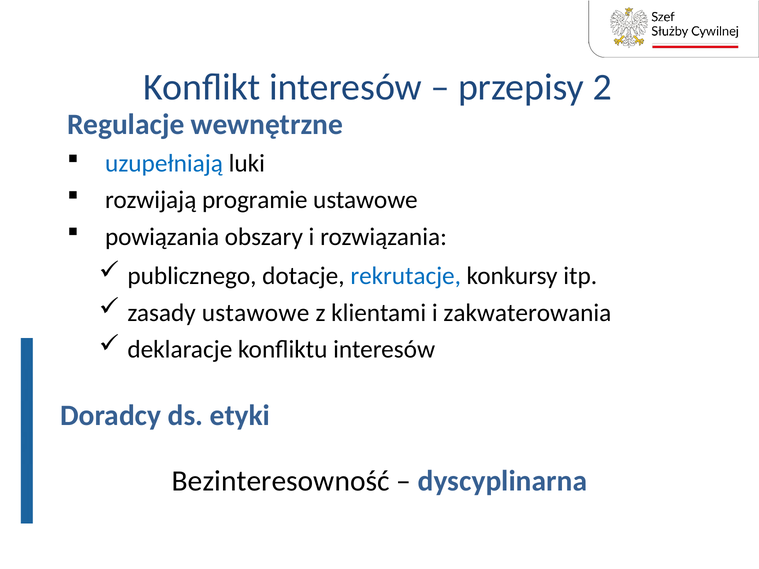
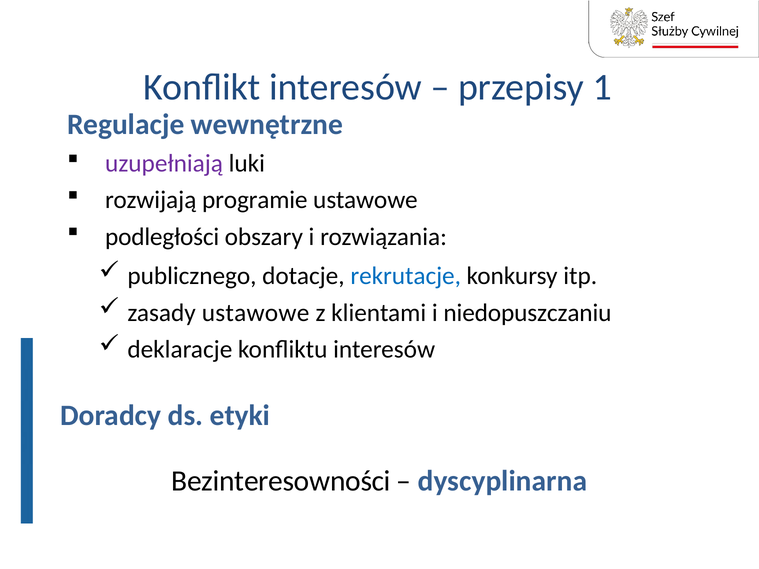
2: 2 -> 1 (602, 87)
uzupełniają colour: blue -> purple (164, 163)
powiązania: powiązania -> podległości (162, 237)
zakwaterowania: zakwaterowania -> niedopuszczaniu (527, 313)
Bezinteresowność: Bezinteresowność -> Bezinteresowności (281, 481)
